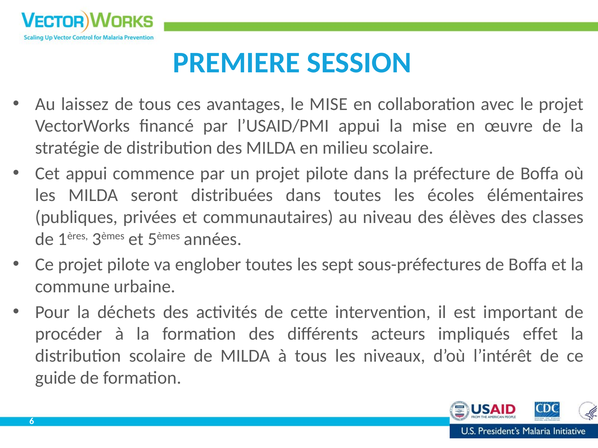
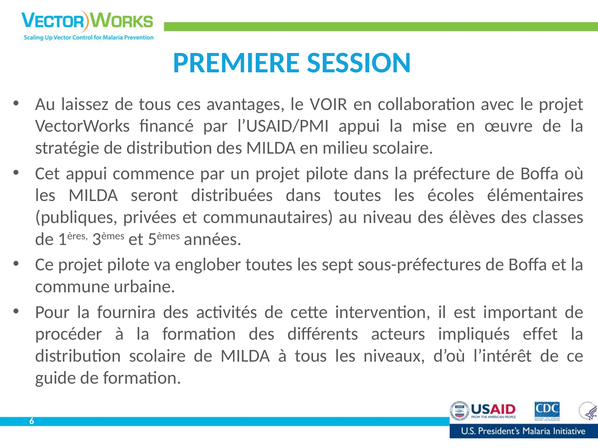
le MISE: MISE -> VOIR (329, 104)
déchets: déchets -> fournira (127, 312)
